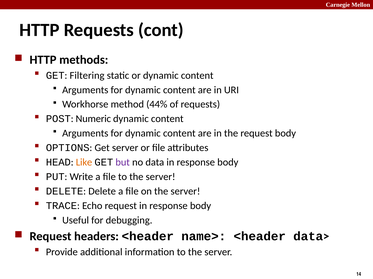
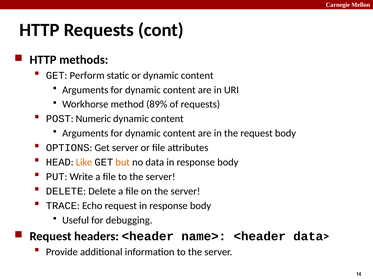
Filtering: Filtering -> Perform (87, 76)
44%: 44% -> 89% (157, 105)
but colour: purple -> orange (123, 163)
